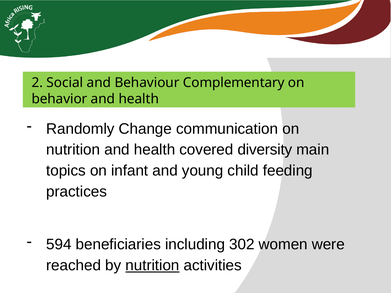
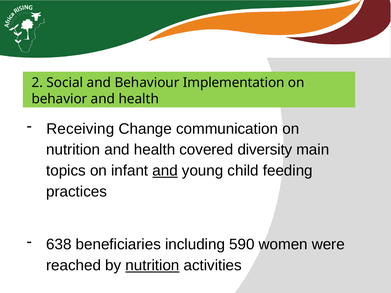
Complementary: Complementary -> Implementation (234, 83)
Randomly: Randomly -> Receiving (80, 129)
and underline: none -> present (165, 171)
594: 594 -> 638 (59, 245)
302: 302 -> 590 (242, 245)
